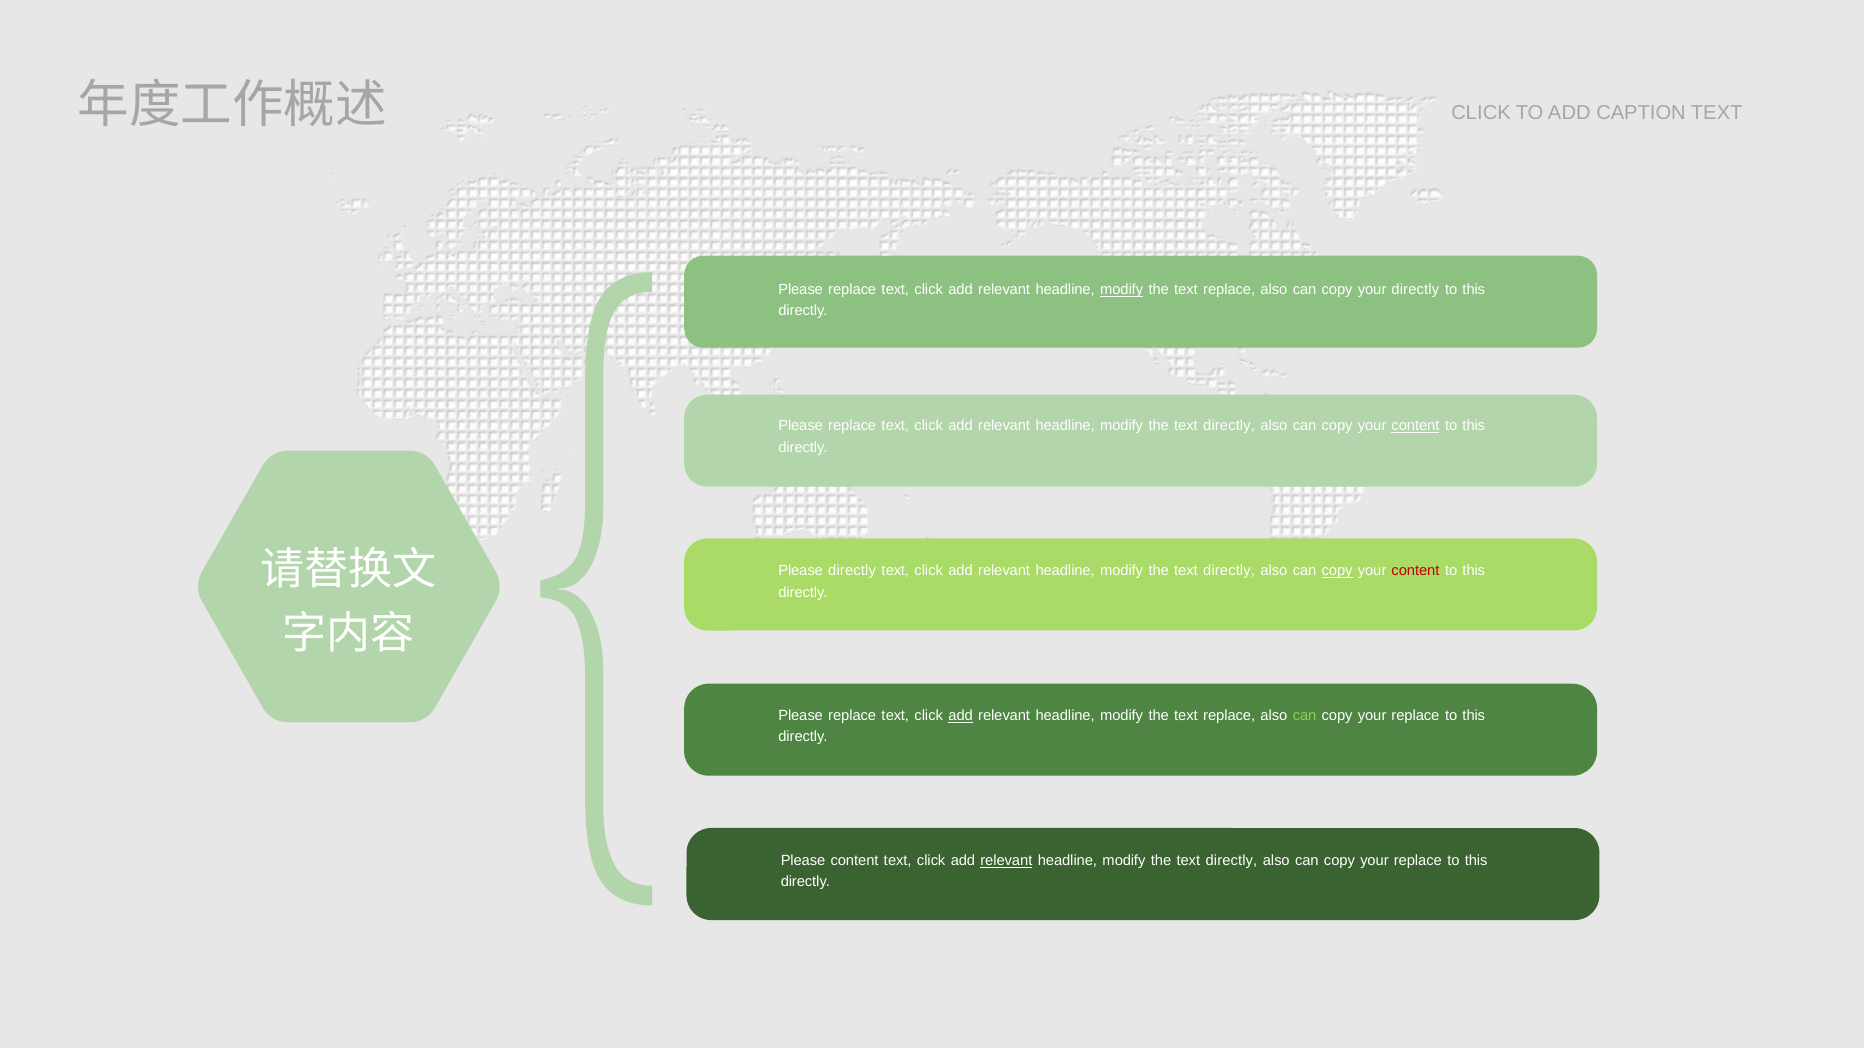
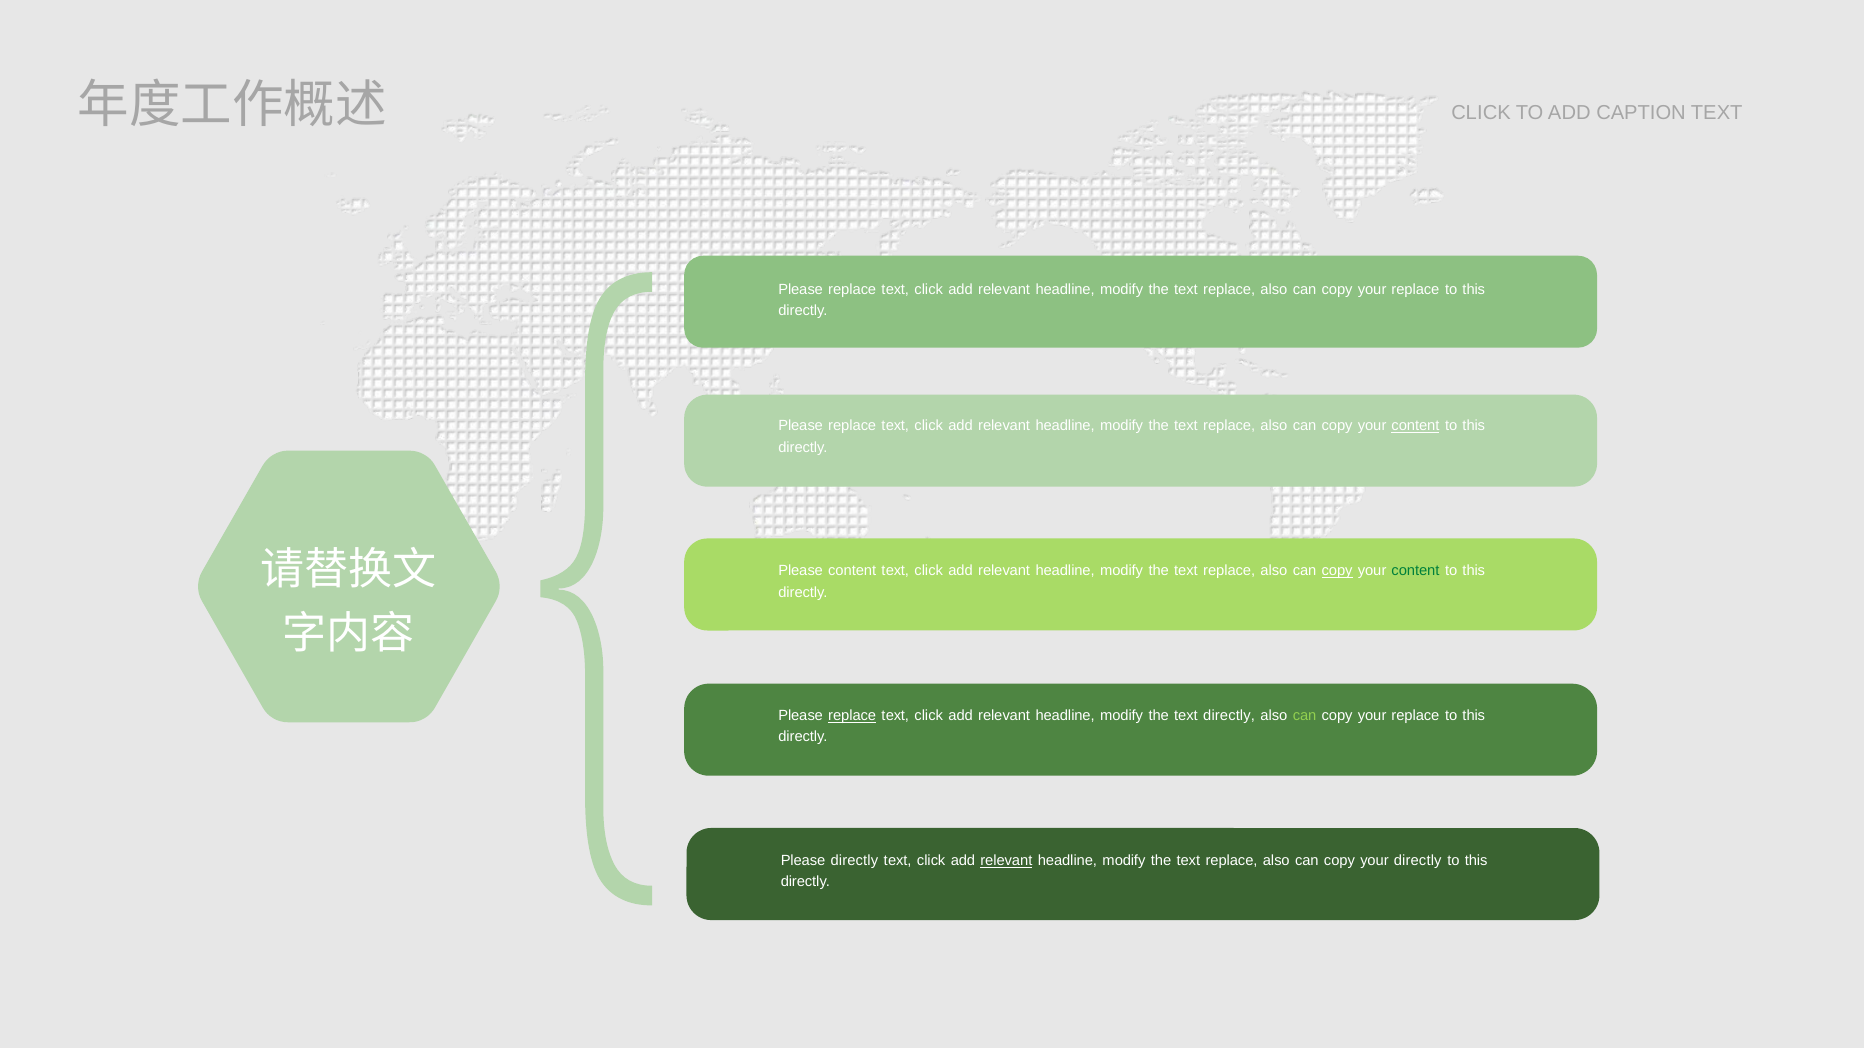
modify underline: present -> none (1122, 290)
directly: directly -> replace (1415, 290)
directly: directly -> replace (1229, 426)
Please directly: directly -> content (852, 571)
directly: directly -> replace (1229, 571)
content colour: red -> green (1415, 571)
replace underline: none -> present (852, 716)
add underline: present -> none (961, 716)
replace: replace -> directly (1229, 716)
Please content: content -> directly (854, 861)
directly: directly -> replace (1232, 861)
replace: replace -> directly (1418, 861)
